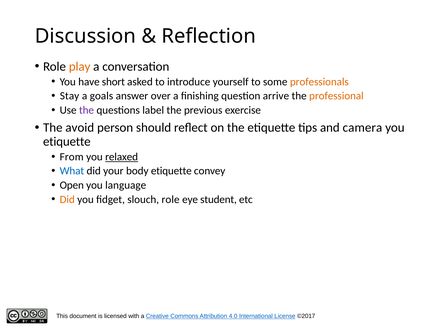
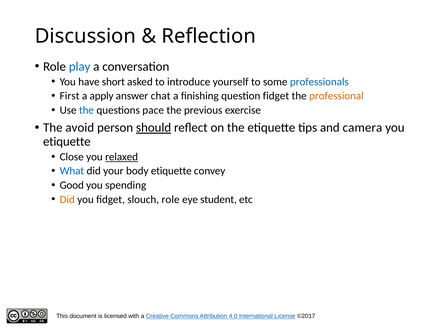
play colour: orange -> blue (80, 67)
professionals colour: orange -> blue (319, 82)
Stay: Stay -> First (70, 96)
goals: goals -> apply (102, 96)
over: over -> chat (161, 96)
question arrive: arrive -> fidget (276, 96)
the colour: purple -> blue (86, 110)
label: label -> pace (153, 110)
should underline: none -> present (154, 128)
From: From -> Close (72, 157)
Open: Open -> Good (72, 185)
language: language -> spending (126, 185)
